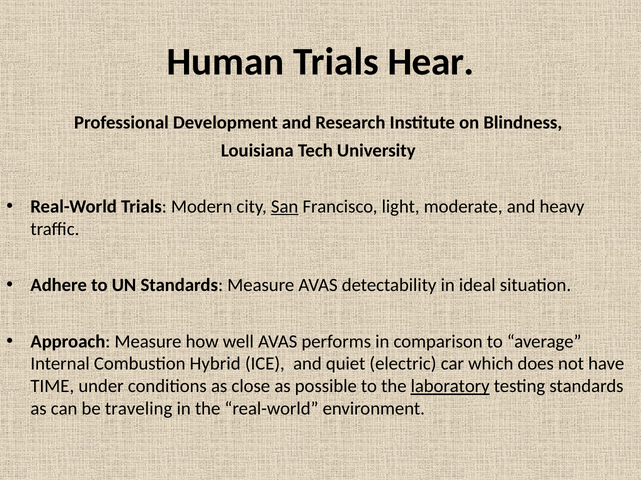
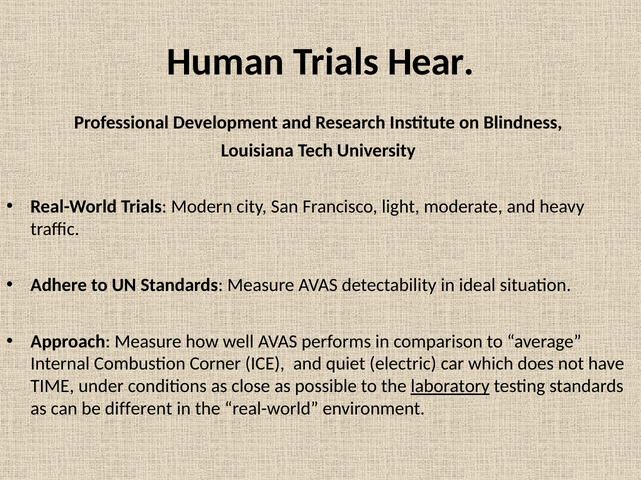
San underline: present -> none (285, 207)
Hybrid: Hybrid -> Corner (215, 364)
traveling: traveling -> different (139, 409)
